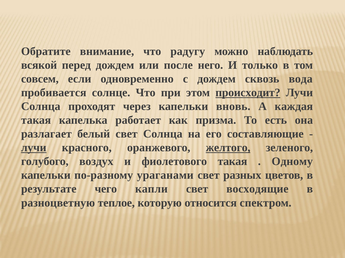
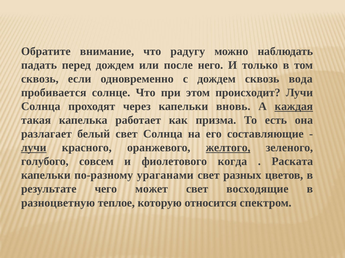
всякой: всякой -> падать (39, 65)
совсем: совсем -> сквозь (40, 79)
происходит underline: present -> none (248, 93)
каждая underline: none -> present (294, 107)
воздух: воздух -> совсем (96, 162)
фиолетового такая: такая -> когда (232, 162)
Одному: Одному -> Раската (292, 162)
капли: капли -> может (152, 190)
